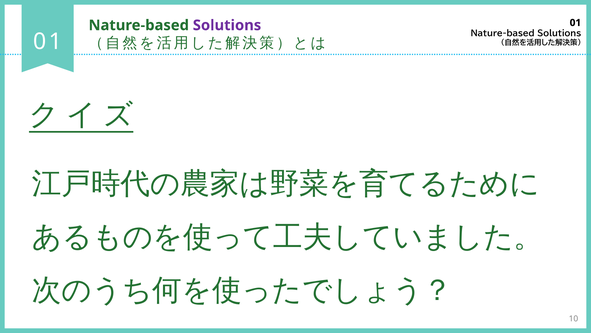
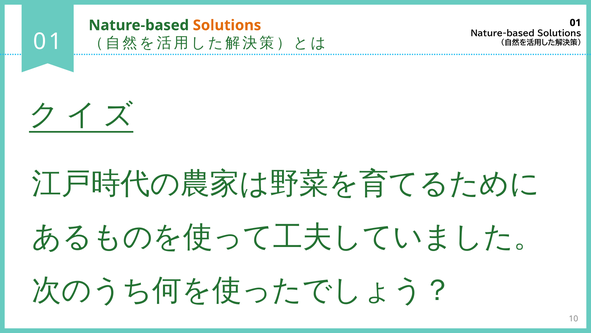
Solutions colour: purple -> orange (227, 25)
